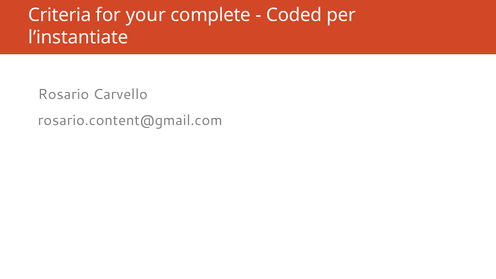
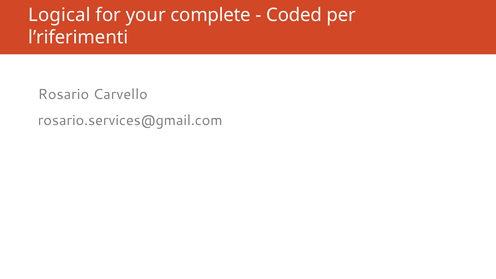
Criteria: Criteria -> Logical (60, 15)
l’instantiate: l’instantiate -> l’riferimenti (78, 37)
rosario.content@gmail.com: rosario.content@gmail.com -> rosario.services@gmail.com (130, 120)
